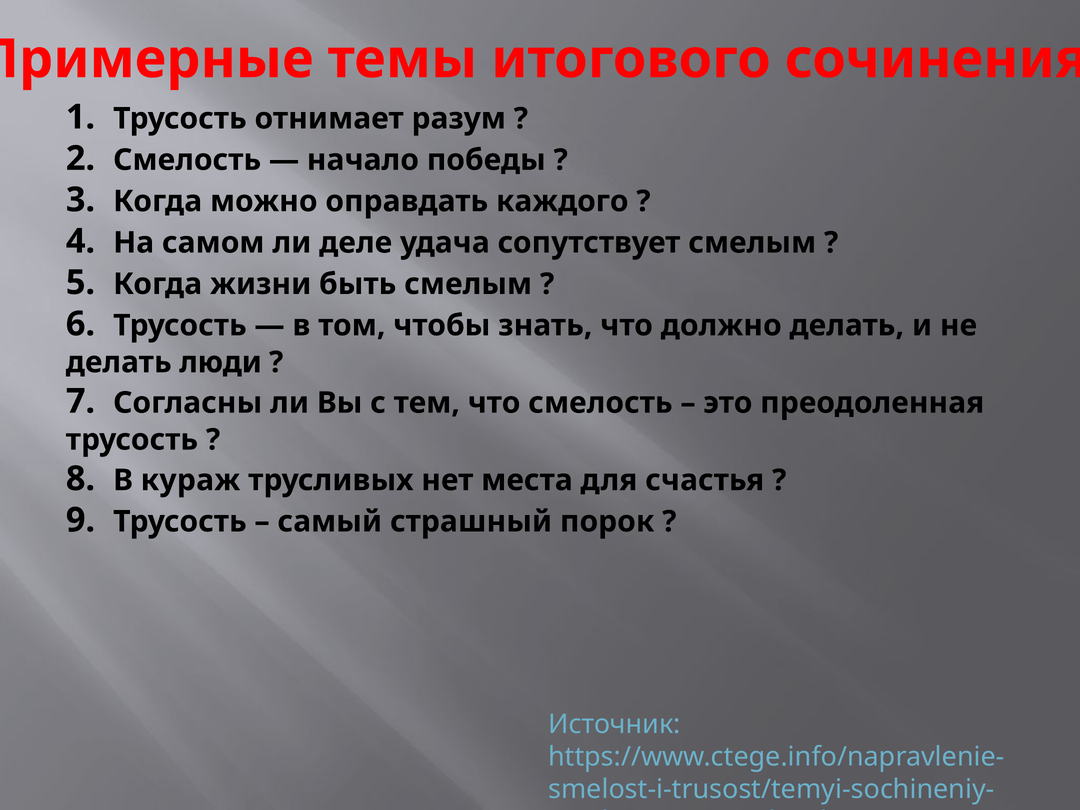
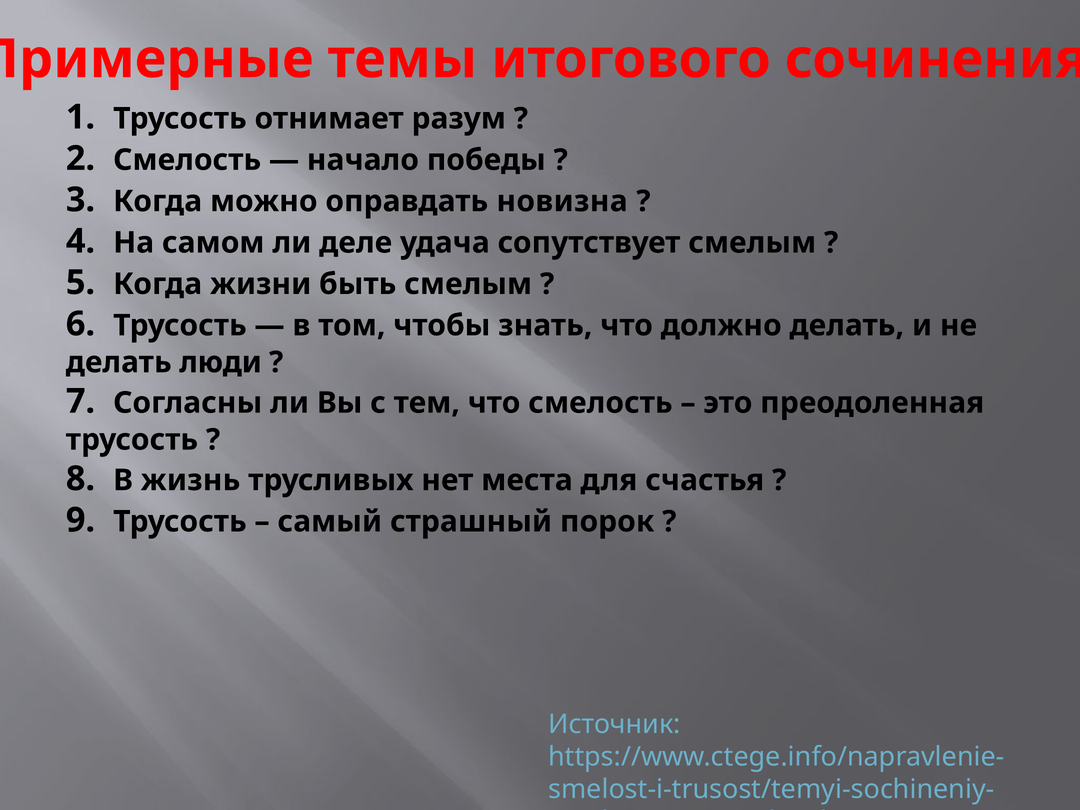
каждого: каждого -> новизна (562, 201)
кураж: кураж -> жизнь (191, 480)
